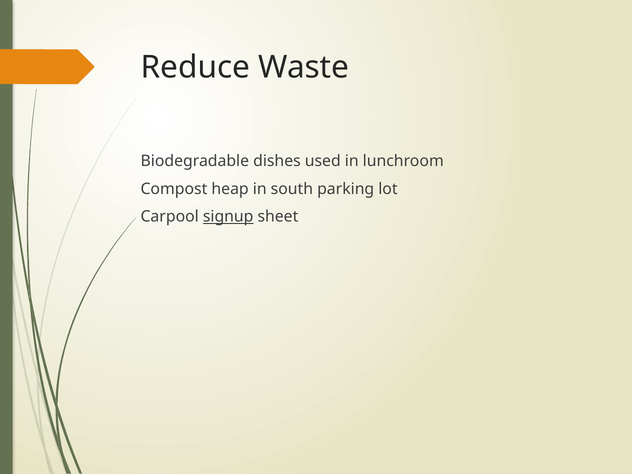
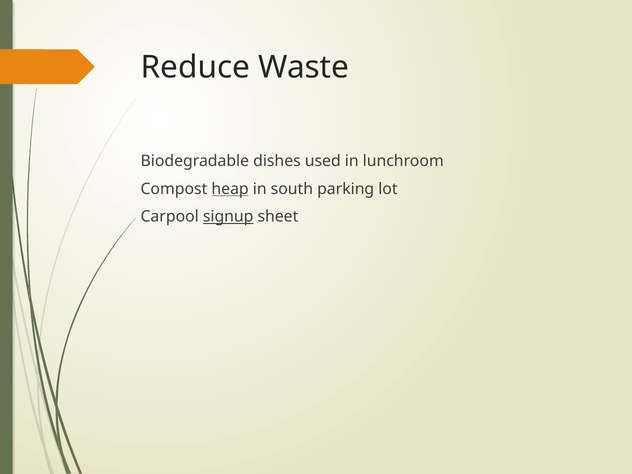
heap underline: none -> present (230, 189)
